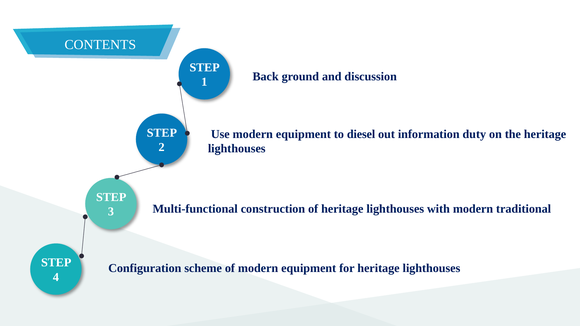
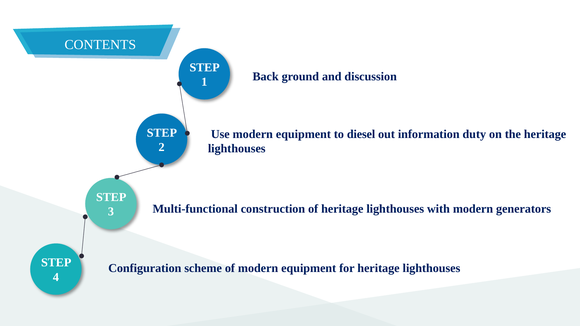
traditional: traditional -> generators (524, 209)
